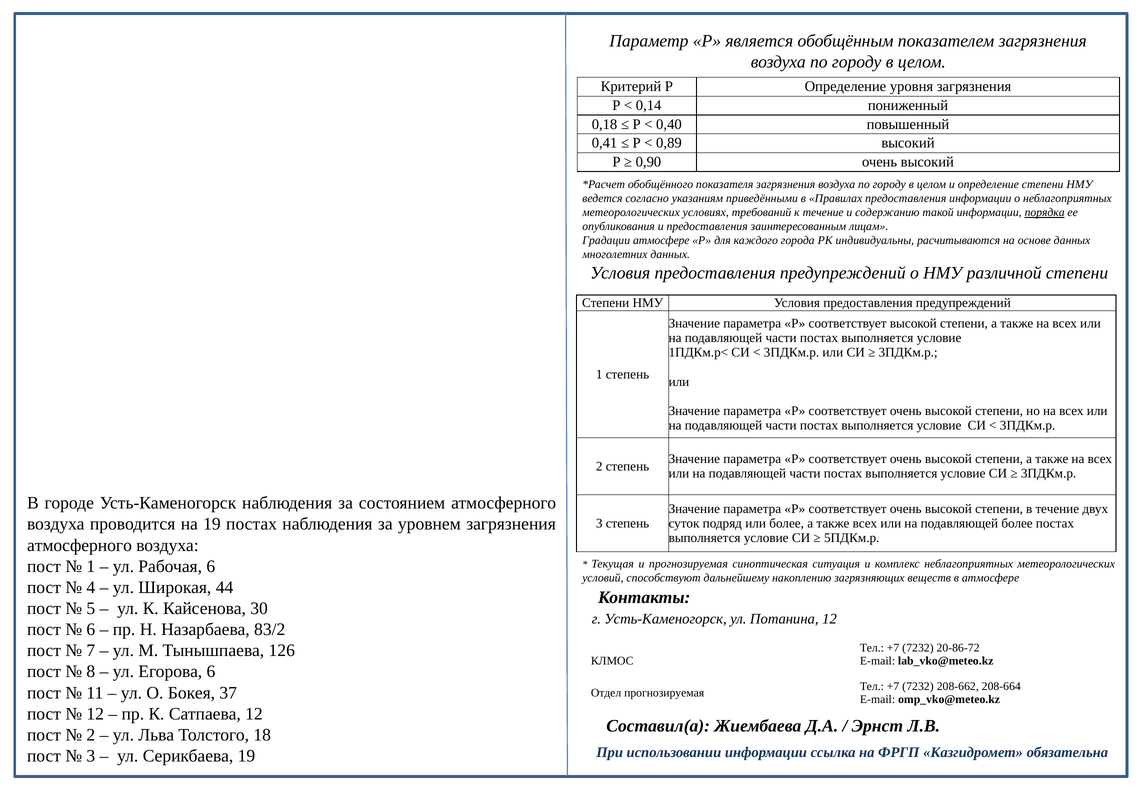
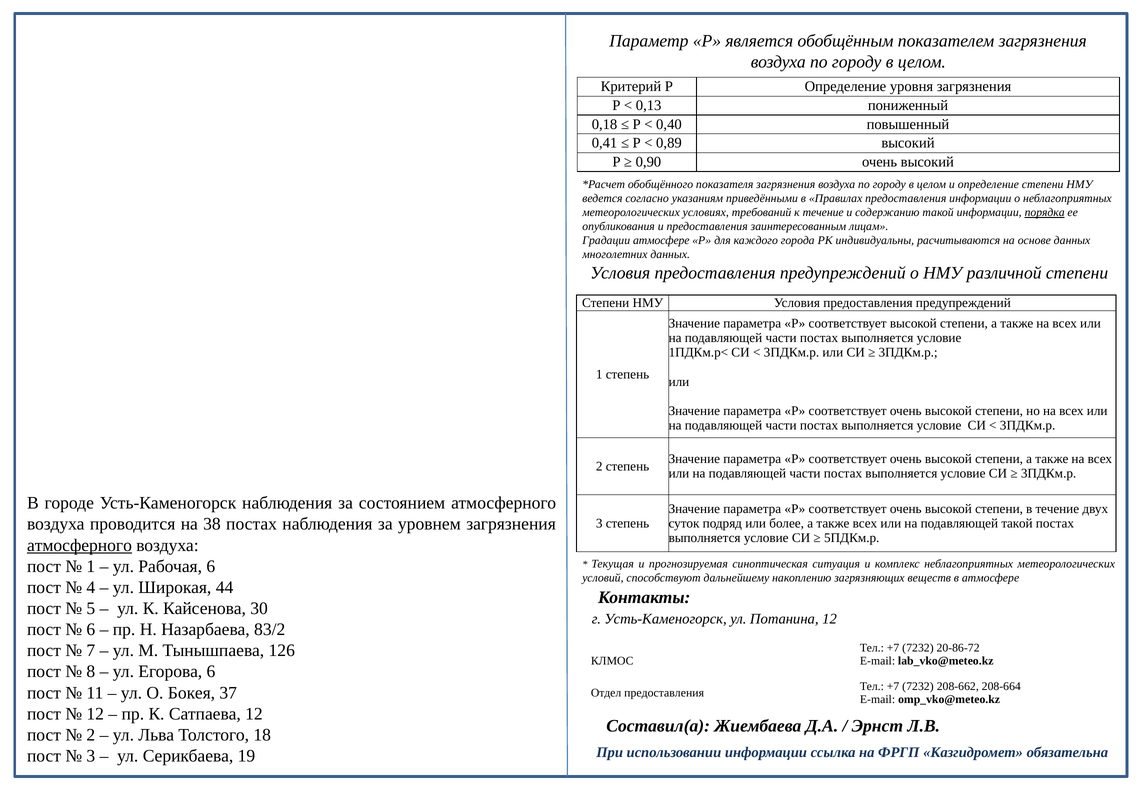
0,14: 0,14 -> 0,13 (649, 105)
на 19: 19 -> 38 (212, 525)
подавляющей более: более -> такой (1017, 524)
атмосферного underline: none -> present (79, 546)
Отдел прогнозируемая: прогнозируемая -> предоставления (664, 694)
